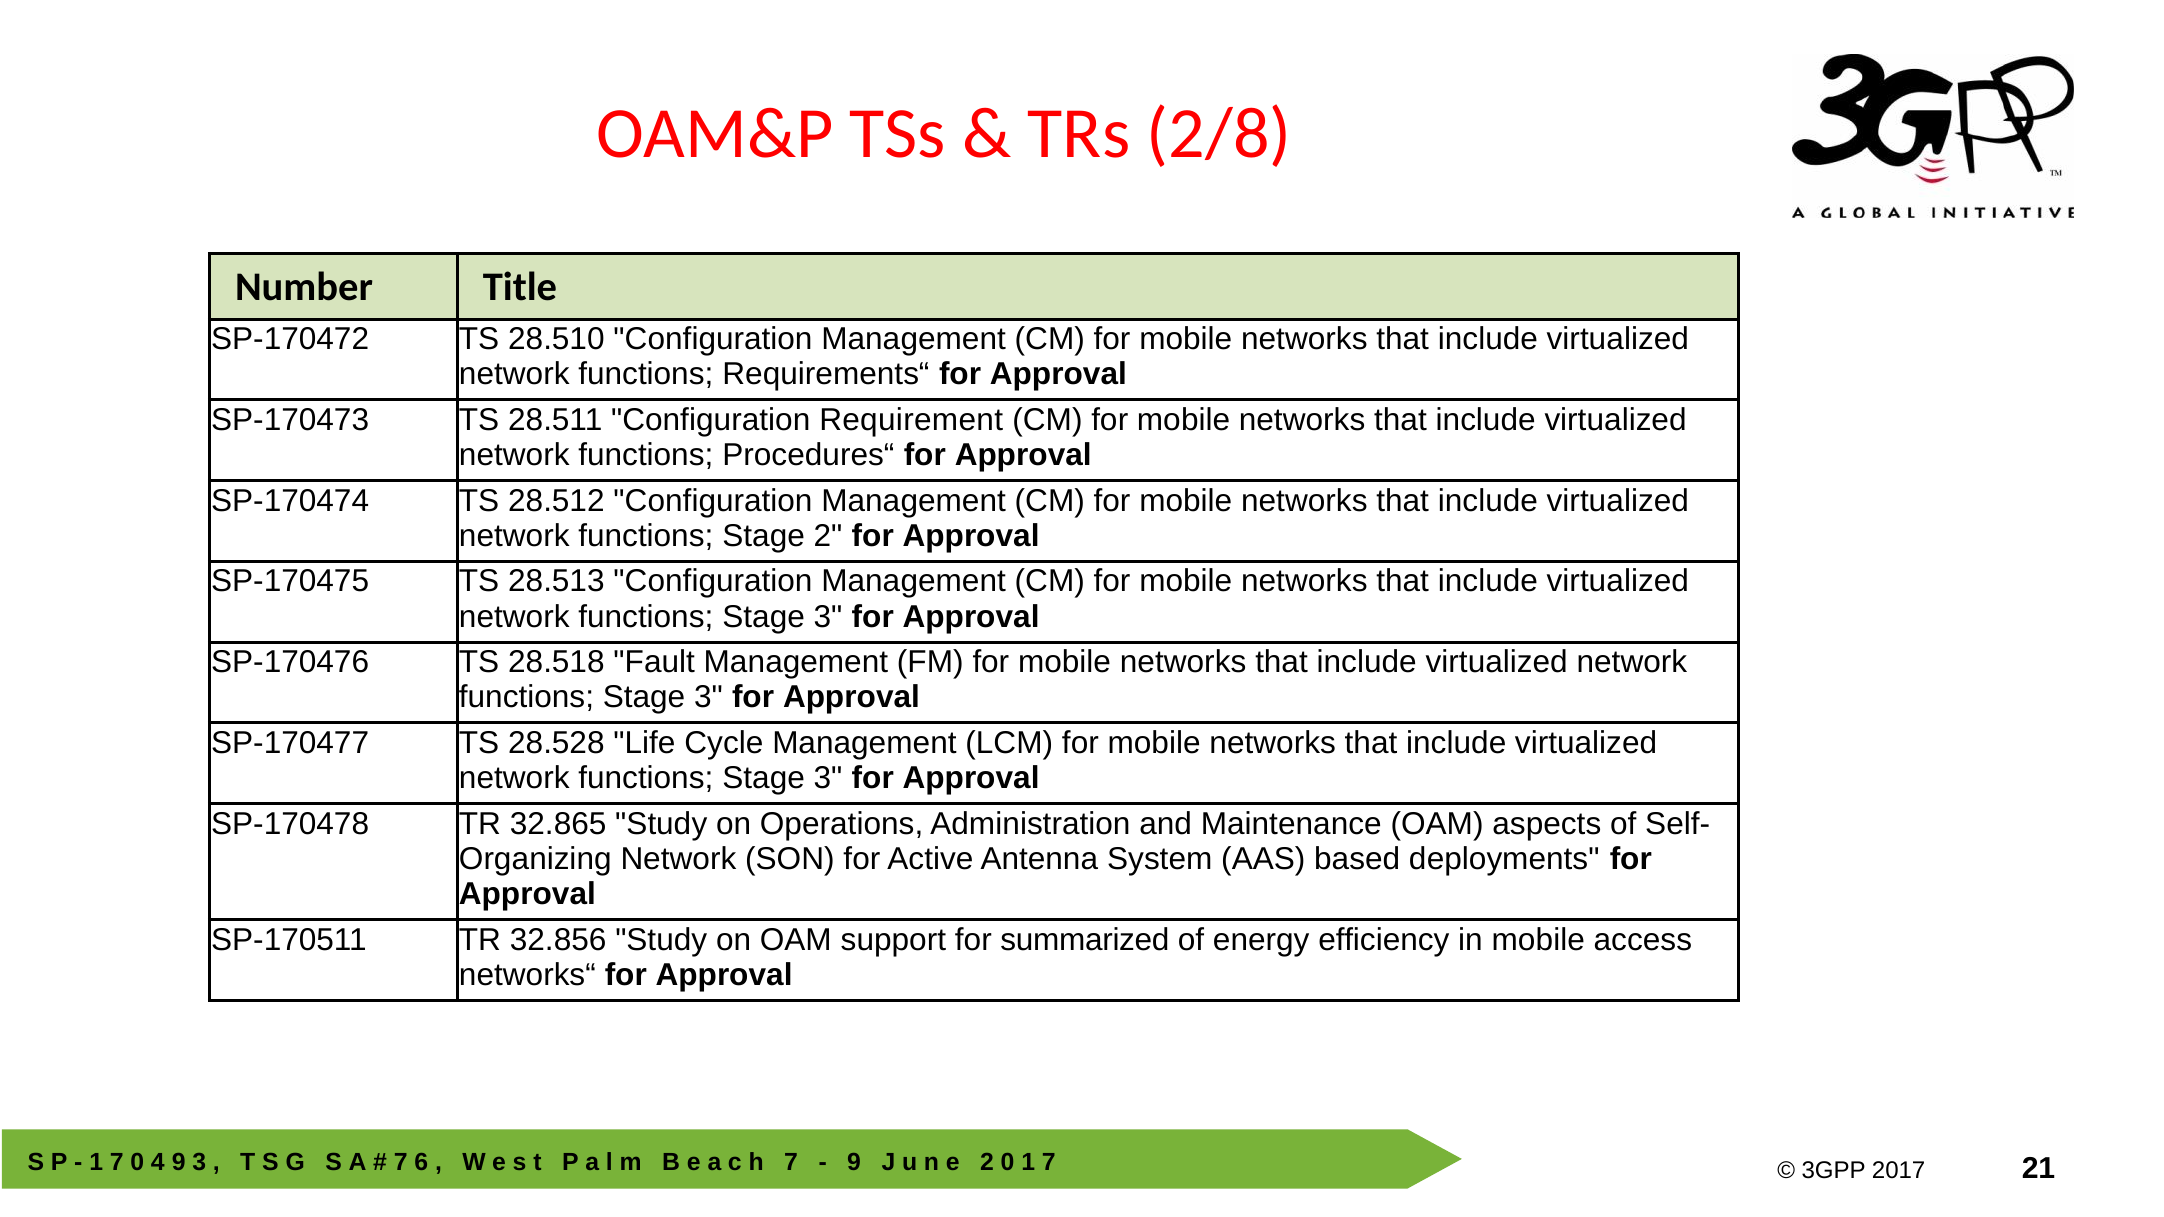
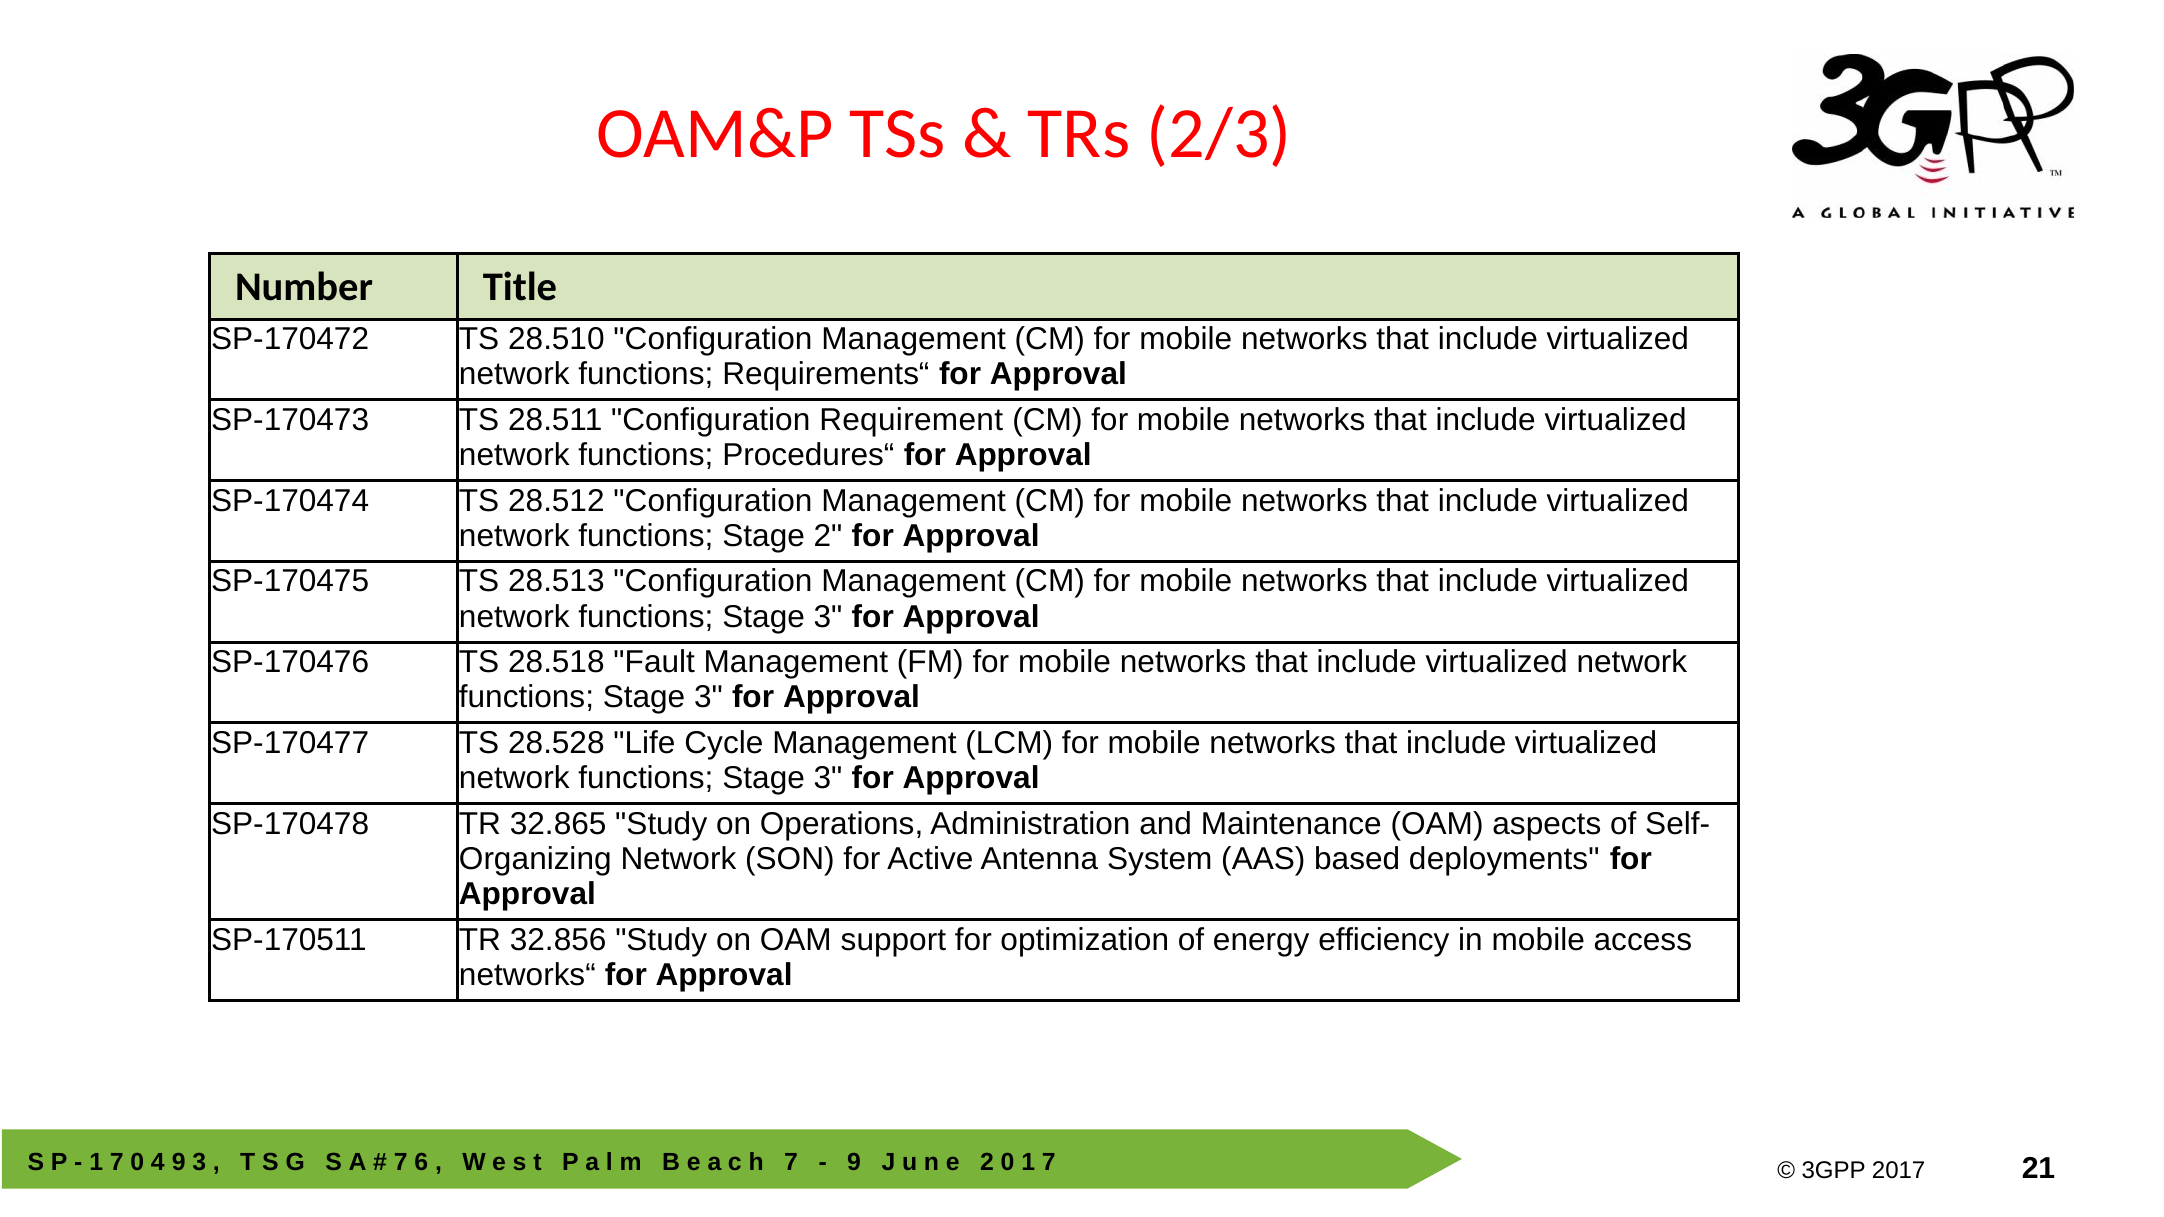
2/8: 2/8 -> 2/3 (1219, 134)
summarized: summarized -> optimization (1085, 940)
